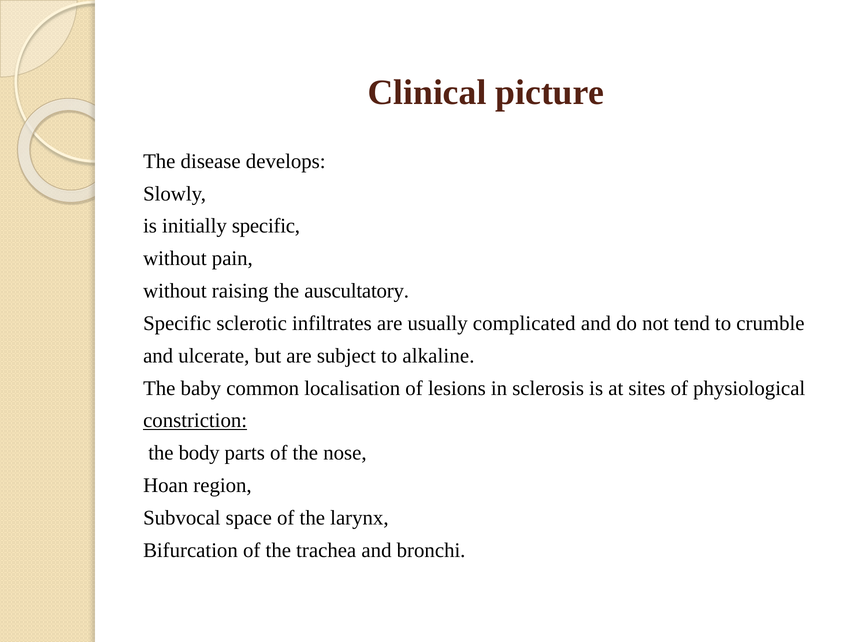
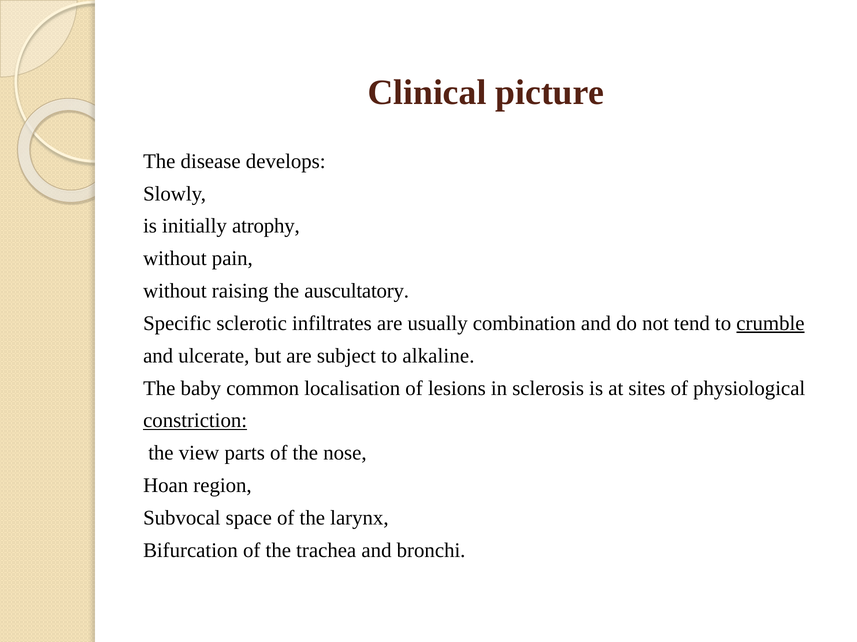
initially specific: specific -> atrophy (266, 226)
complicated: complicated -> combination (524, 324)
crumble underline: none -> present (770, 324)
body: body -> view (199, 454)
